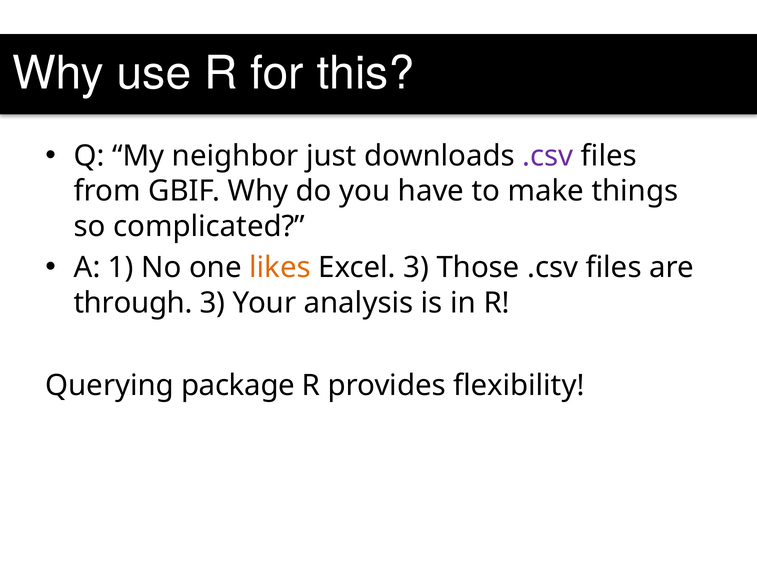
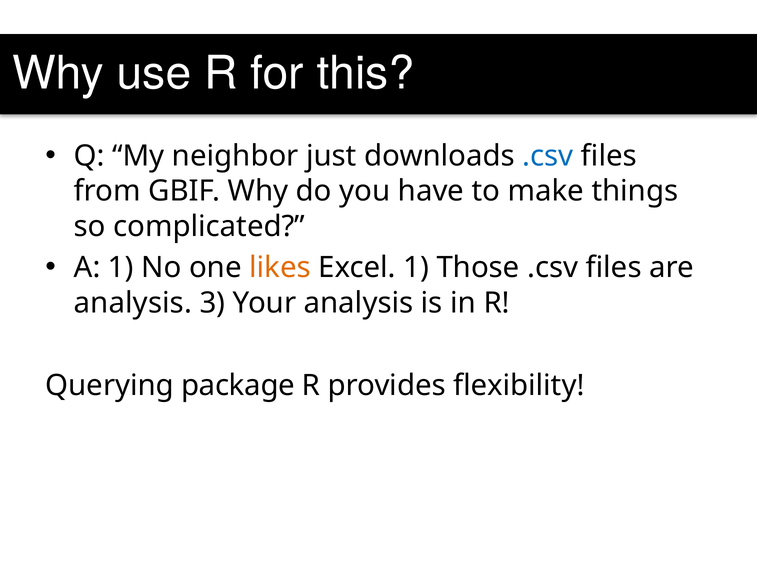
.csv colour: purple -> blue (548, 156)
Excel 3: 3 -> 1 (416, 268)
through: through -> analysis (133, 303)
